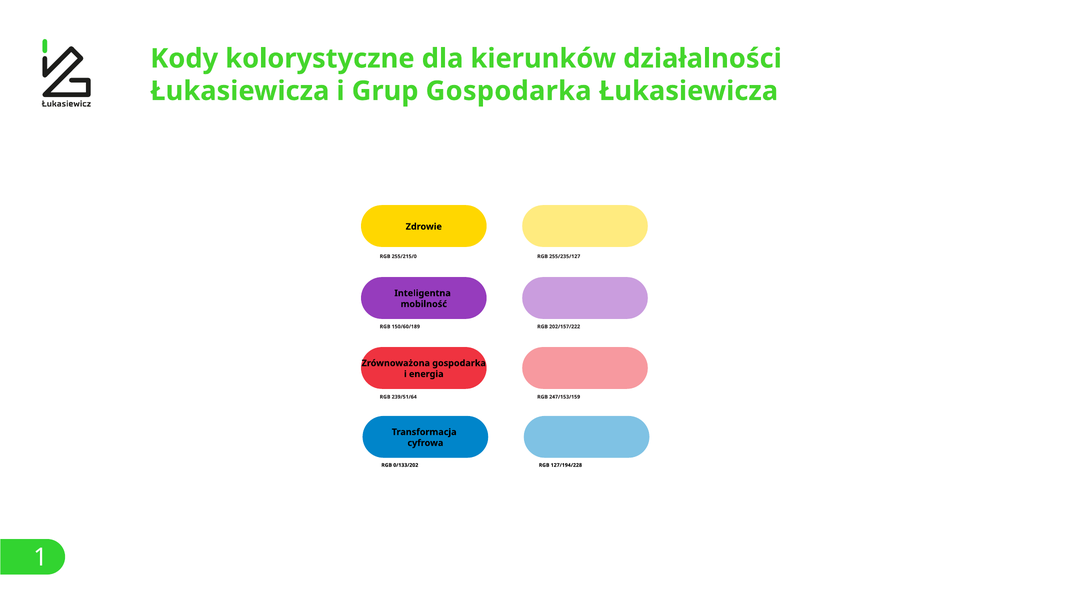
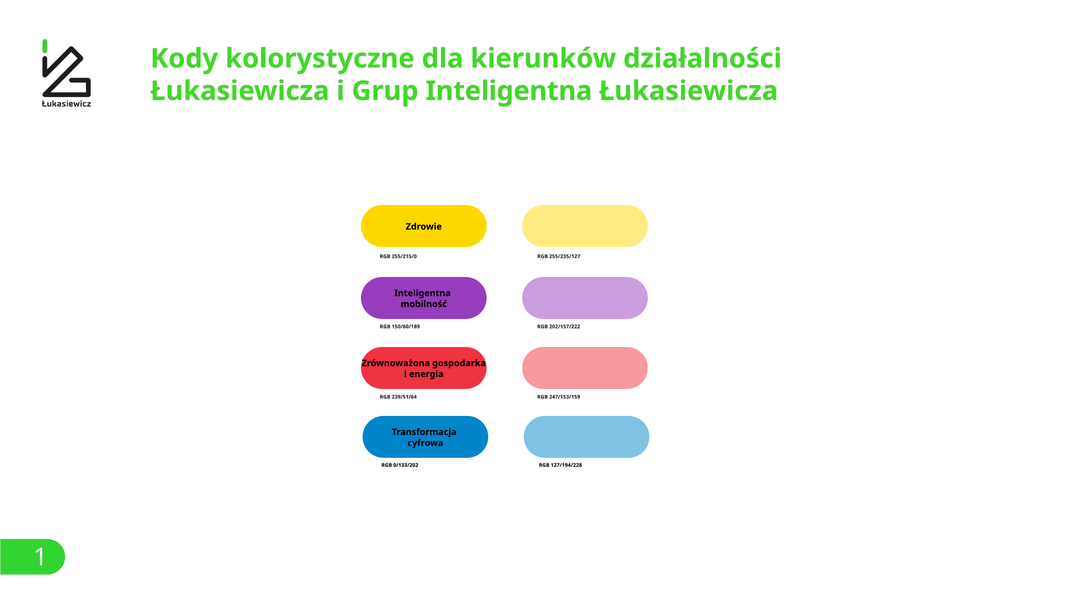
Grup Gospodarka: Gospodarka -> Inteligentna (509, 91)
